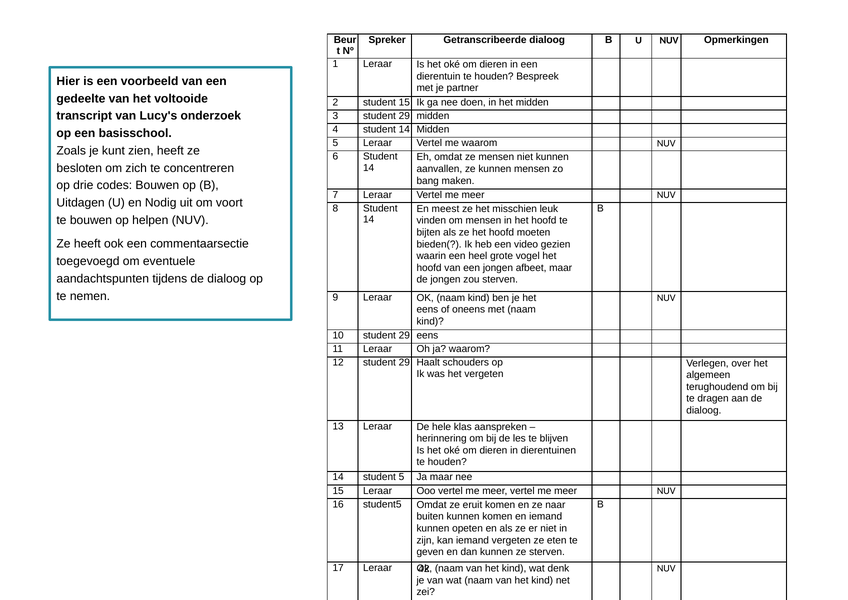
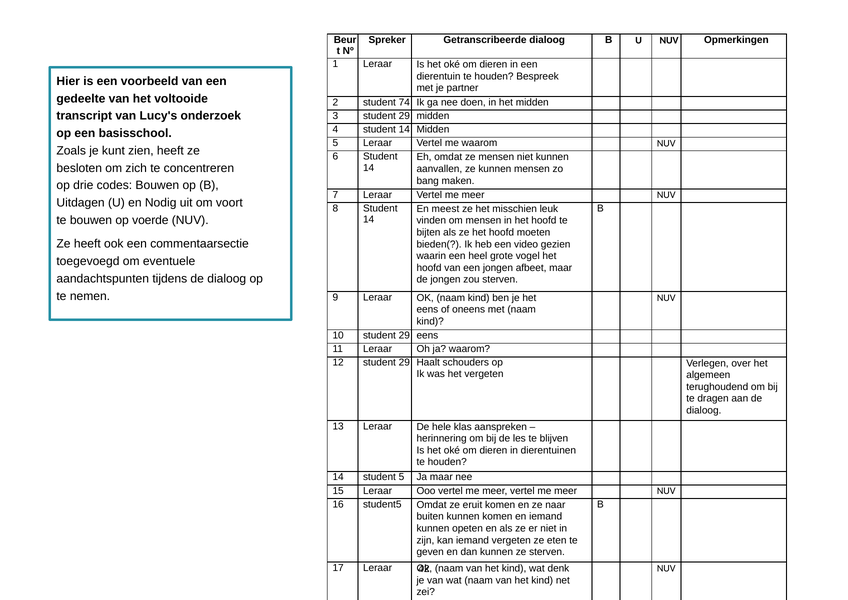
student 15: 15 -> 74 (404, 102)
helpen: helpen -> voerde (150, 220)
